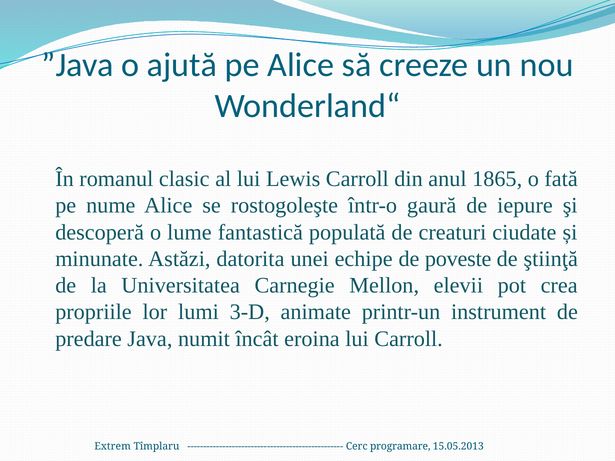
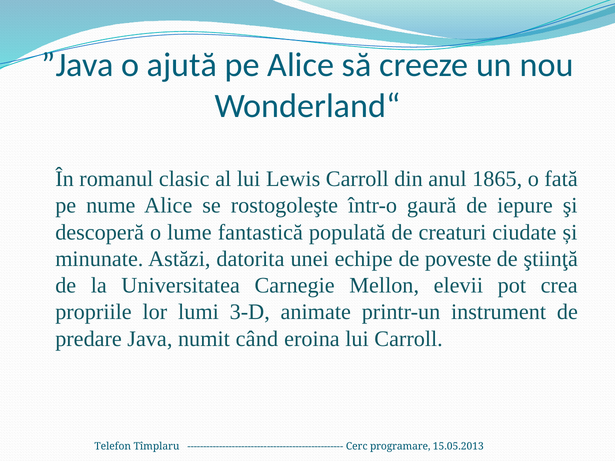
încât: încât -> când (257, 339)
Extrem: Extrem -> Telefon (113, 447)
